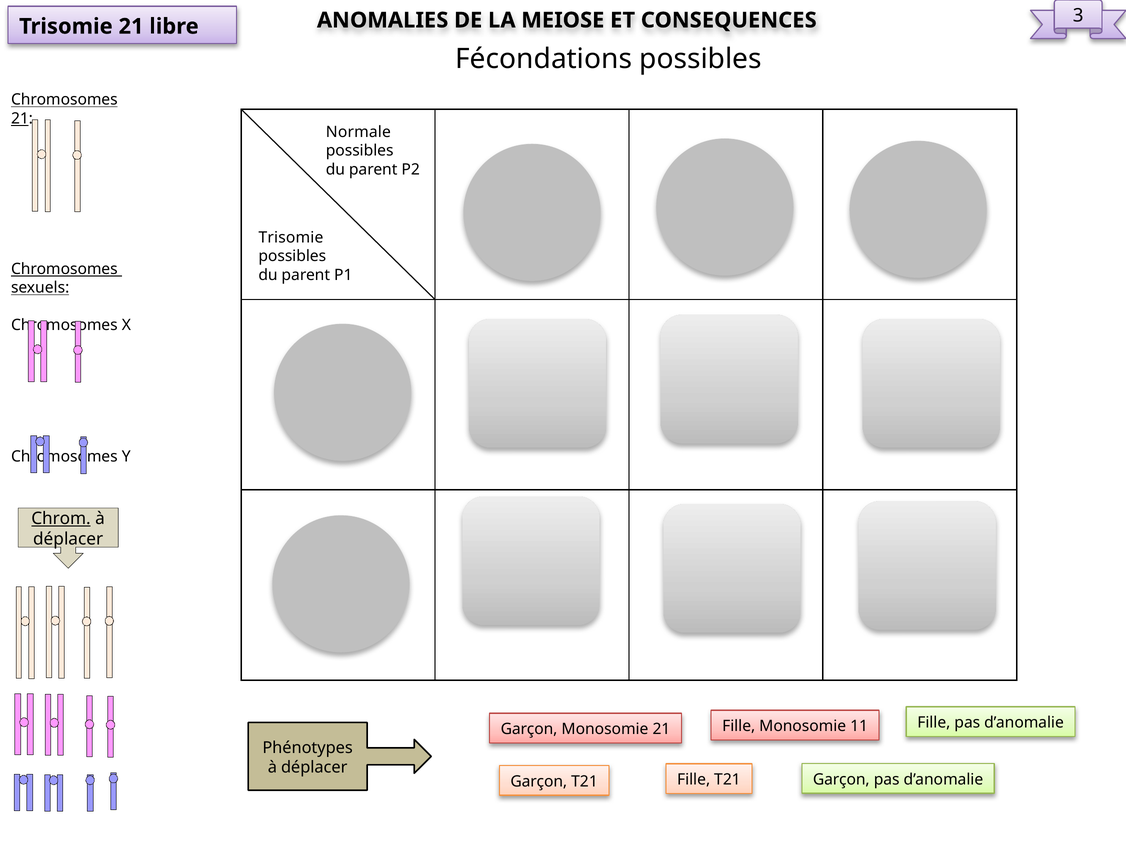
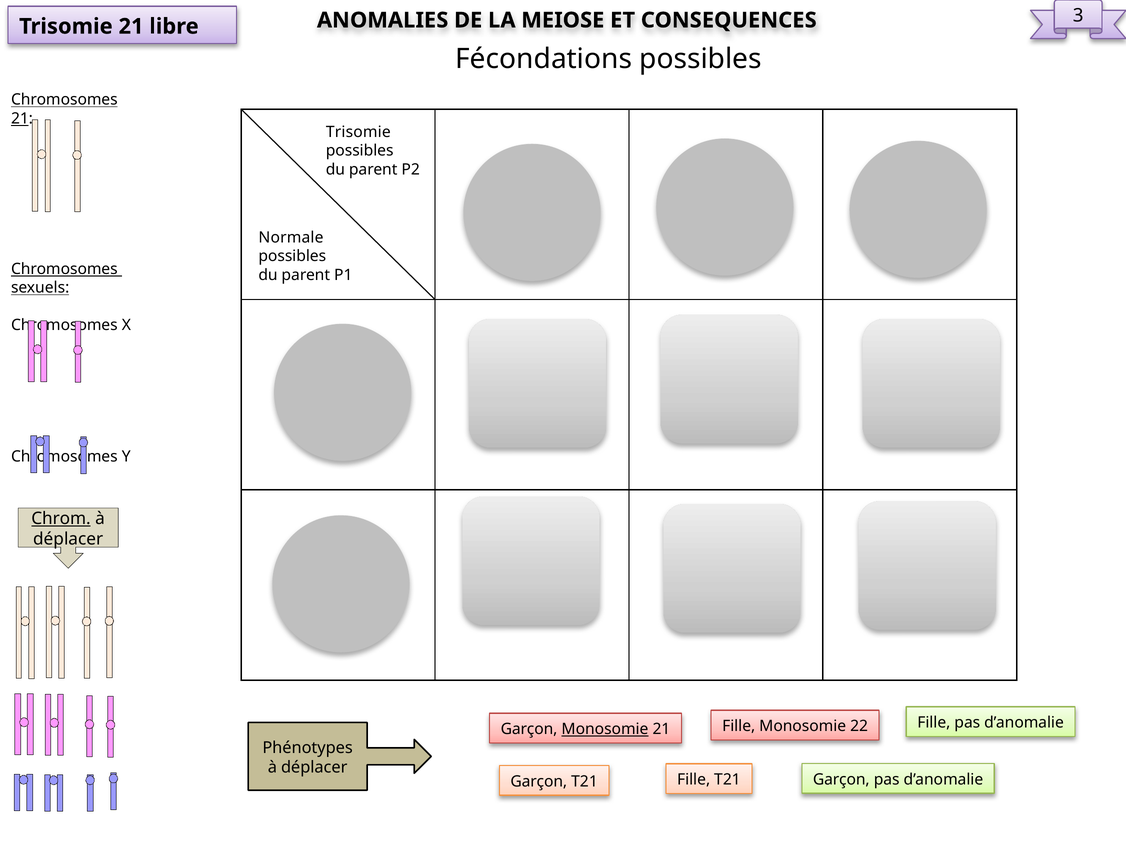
Normale: Normale -> Trisomie (358, 132)
Trisomie: Trisomie -> Normale (291, 238)
11: 11 -> 22 (859, 727)
Monosomie underline: none -> present (605, 730)
